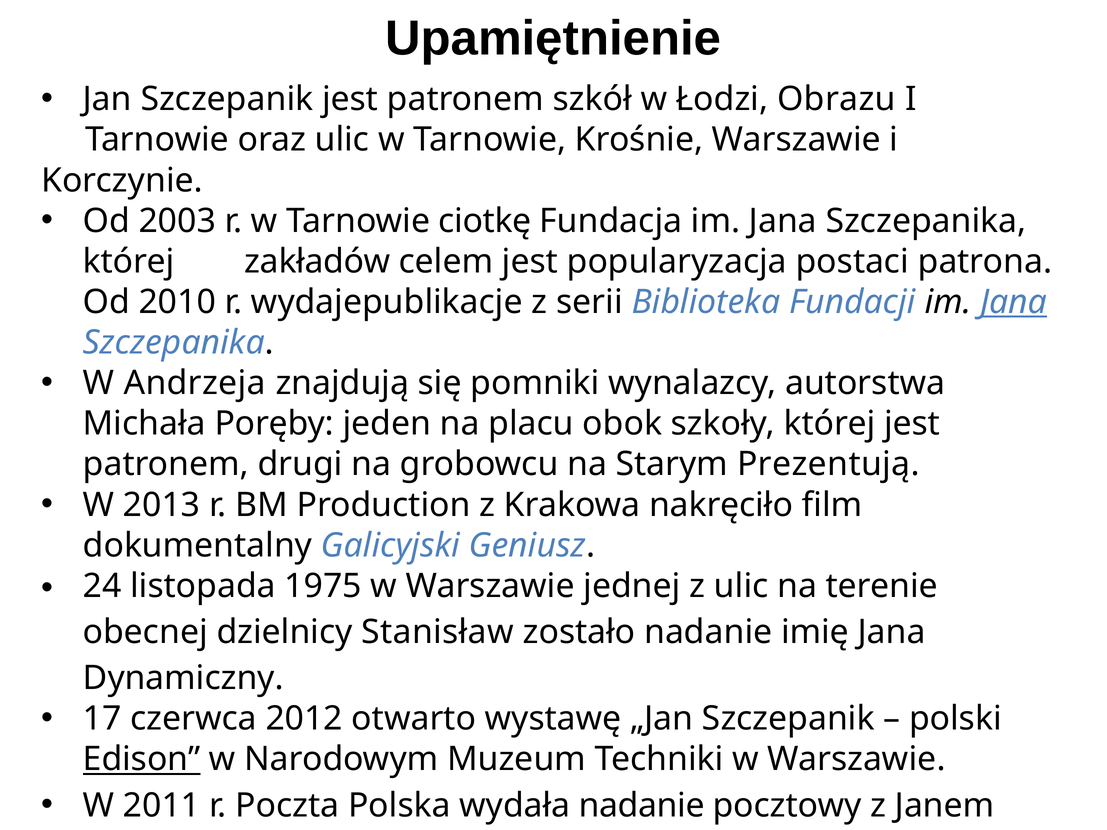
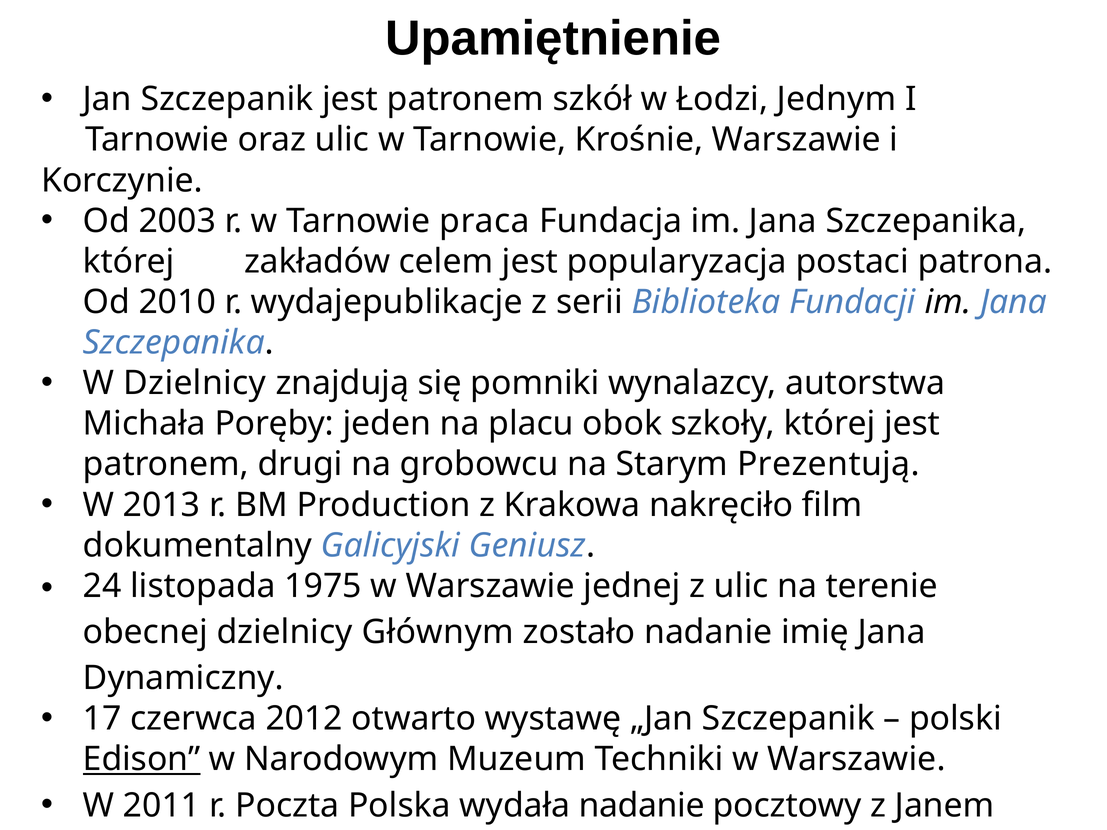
Obrazu: Obrazu -> Jednym (837, 99)
ciotkę: ciotkę -> praca (485, 221)
Jana underline: present -> none (1014, 302)
W Andrzeja: Andrzeja -> Dzielnicy (195, 383)
Stanisław: Stanisław -> Głównym (438, 632)
